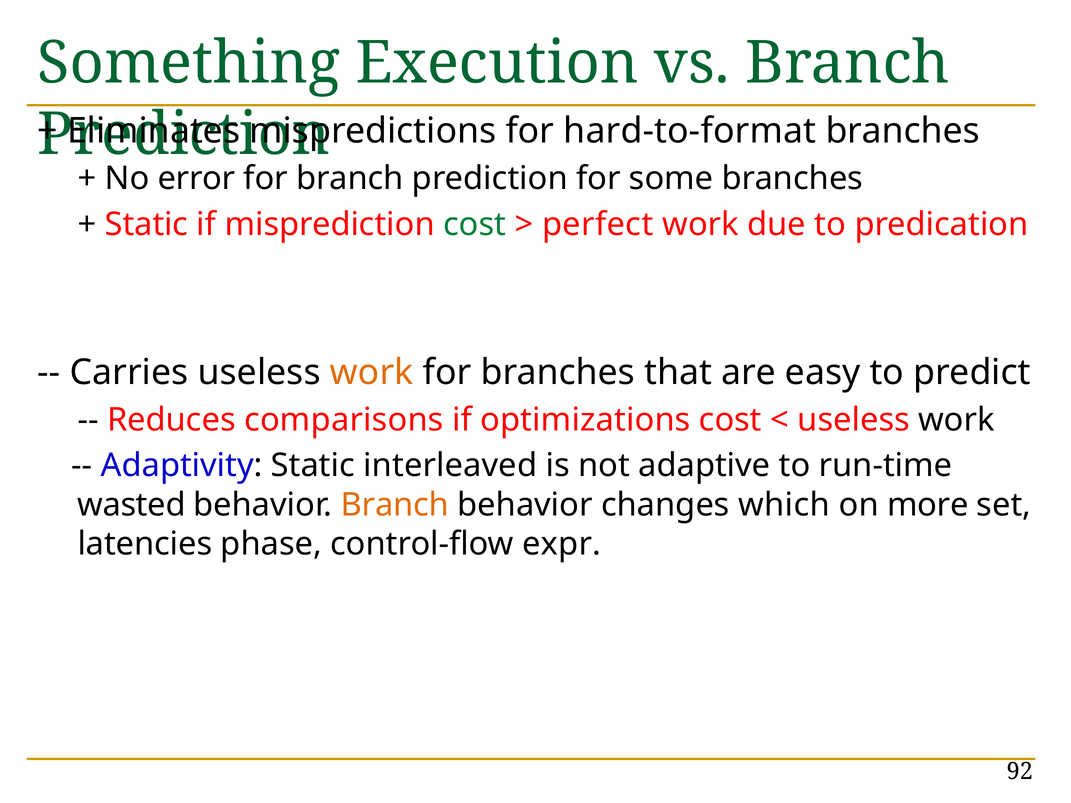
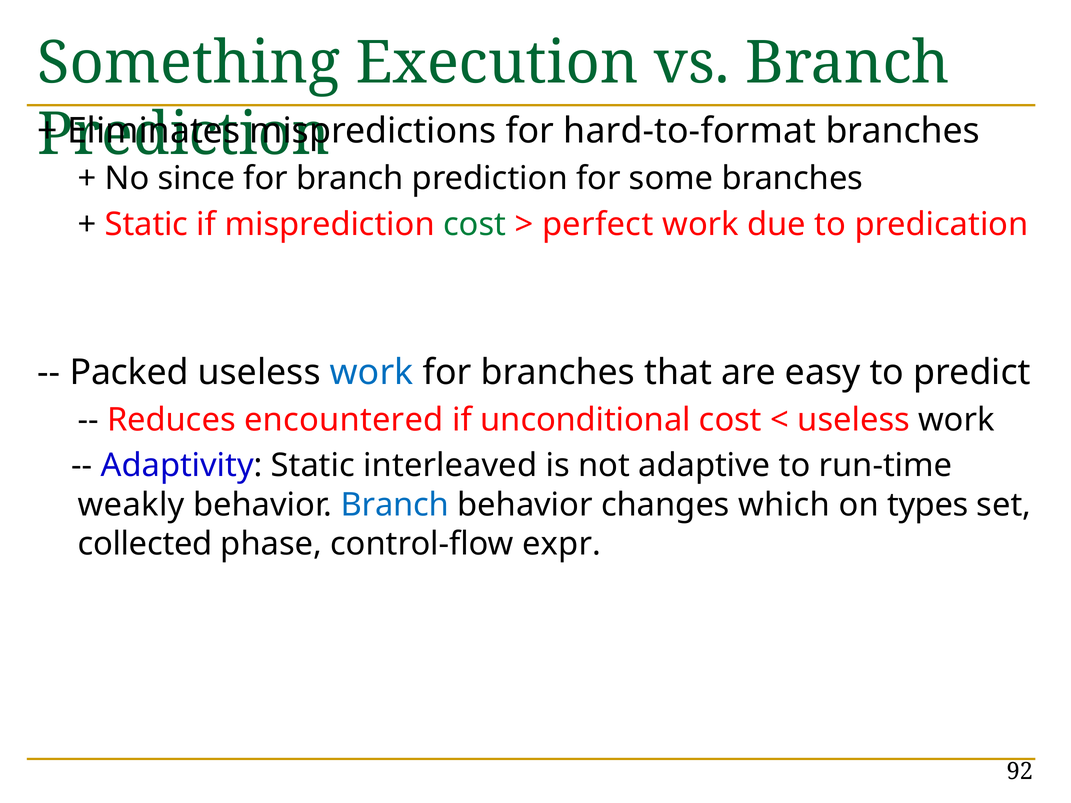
error: error -> since (196, 179)
Carries: Carries -> Packed (129, 373)
work colour: orange -> blue (372, 373)
comparisons: comparisons -> encountered (344, 420)
optimizations: optimizations -> unconditional (586, 420)
wasted: wasted -> weakly (131, 505)
Branch colour: orange -> blue (395, 505)
more: more -> types (928, 505)
latencies: latencies -> collected (145, 544)
